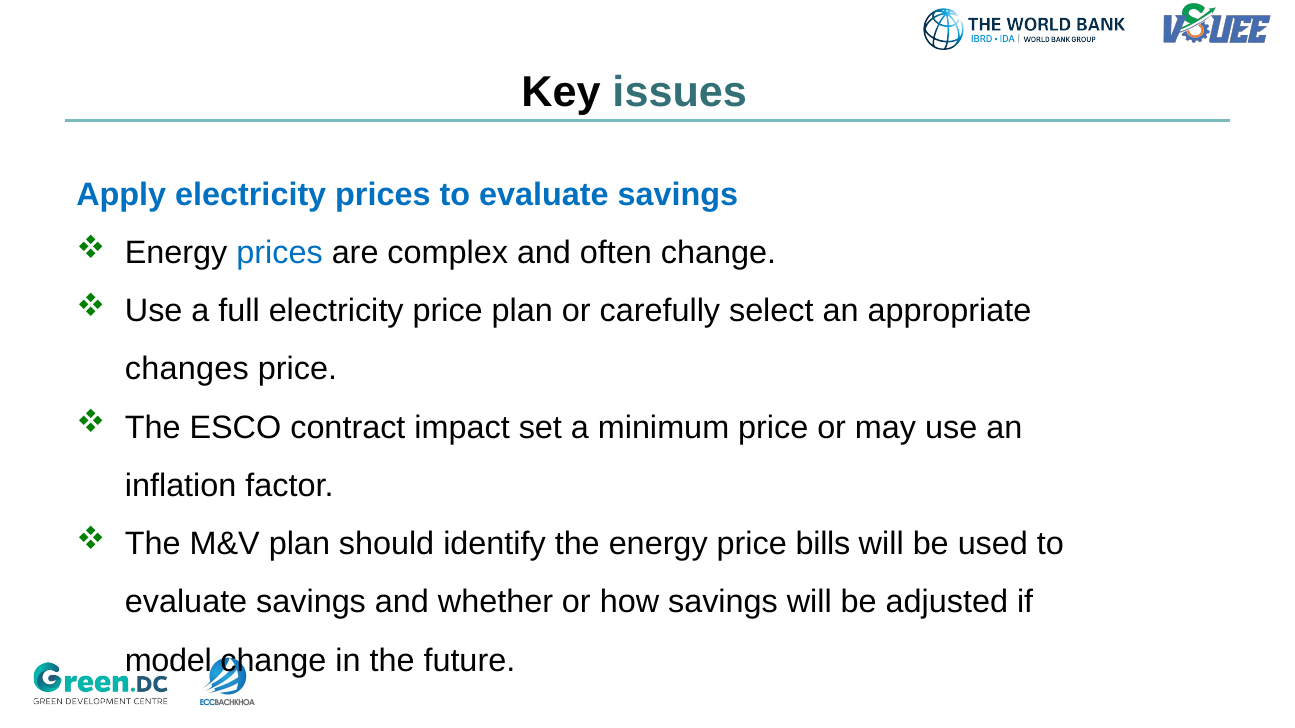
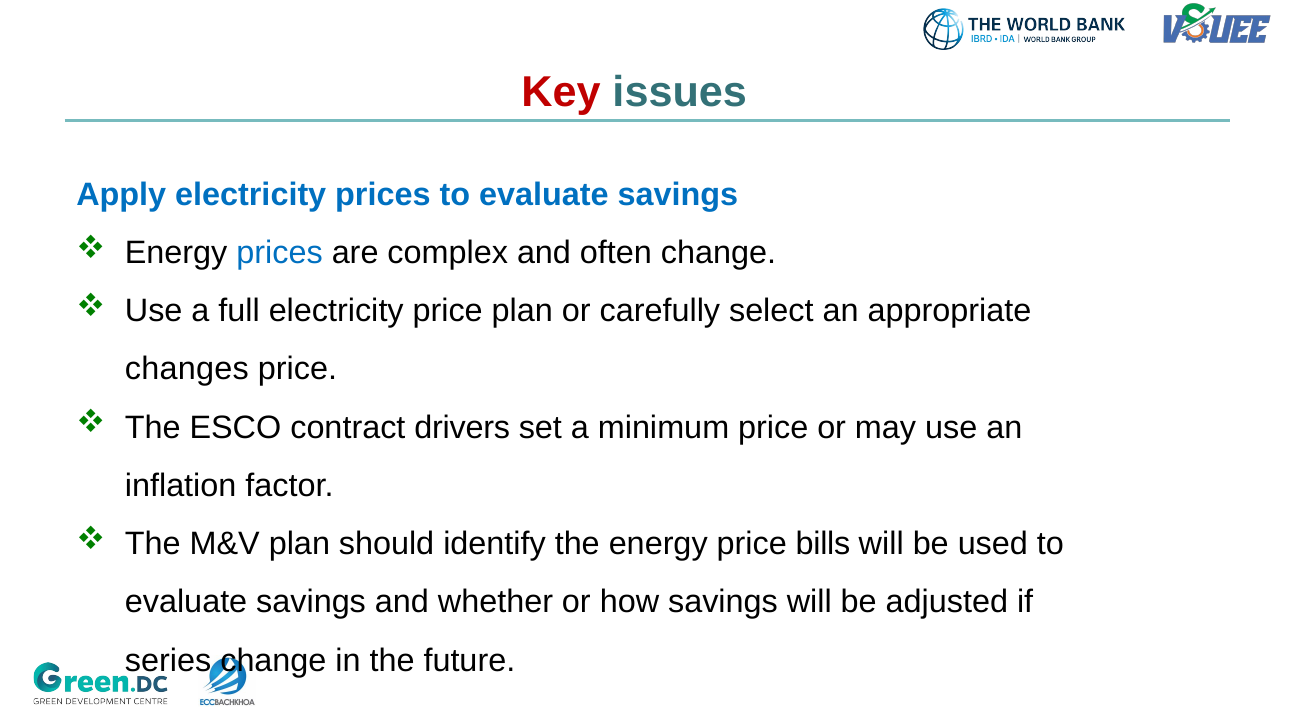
Key colour: black -> red (561, 92)
impact: impact -> drivers (462, 428)
model: model -> series (168, 661)
